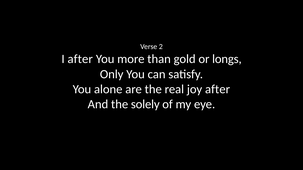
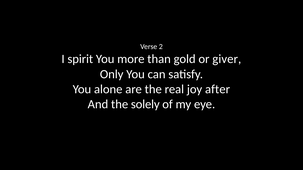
I after: after -> spirit (80, 59)
longs: longs -> giver (227, 59)
